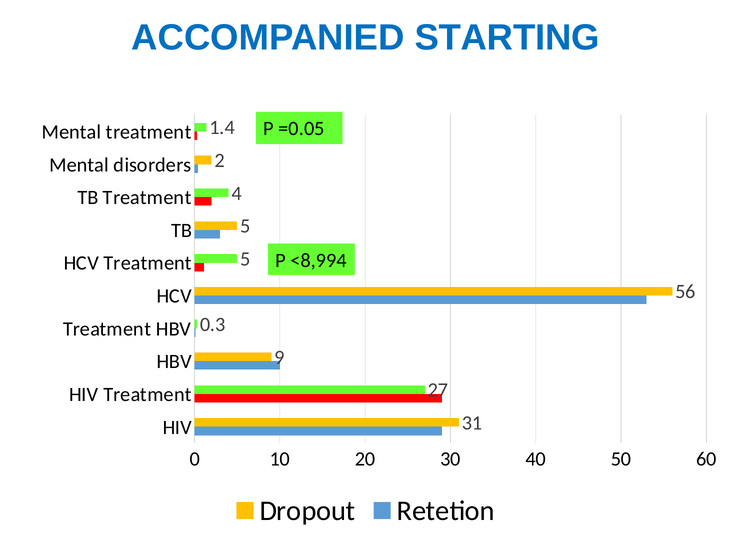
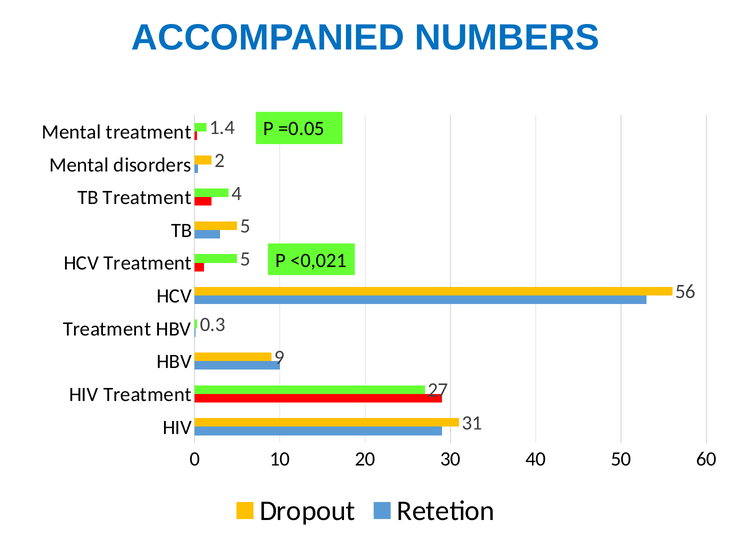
STARTING: STARTING -> NUMBERS (507, 37)
<8,994: <8,994 -> <0,021 (318, 261)
